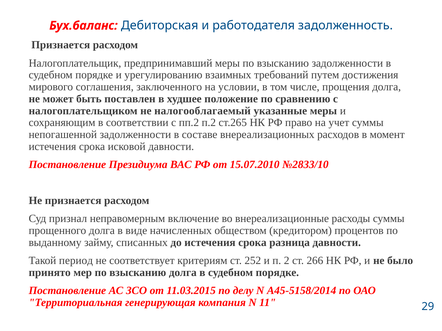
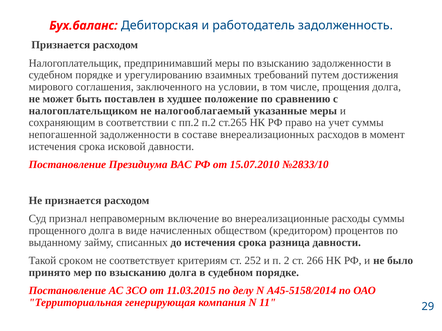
работодателя: работодателя -> работодатель (254, 26)
период: период -> сроком (76, 261)
